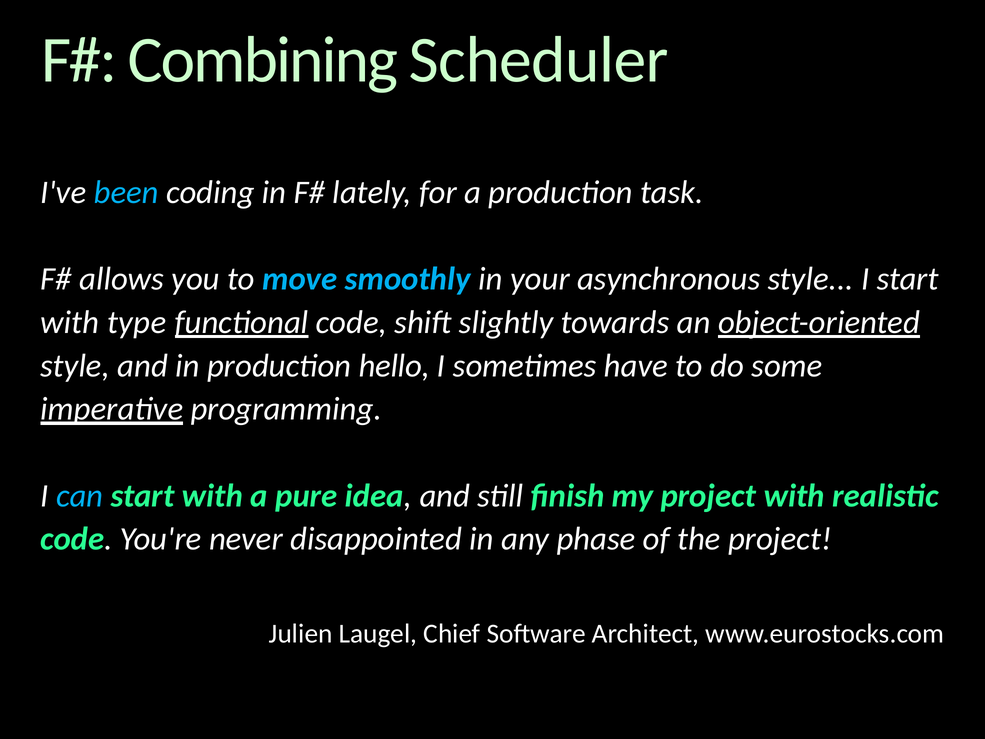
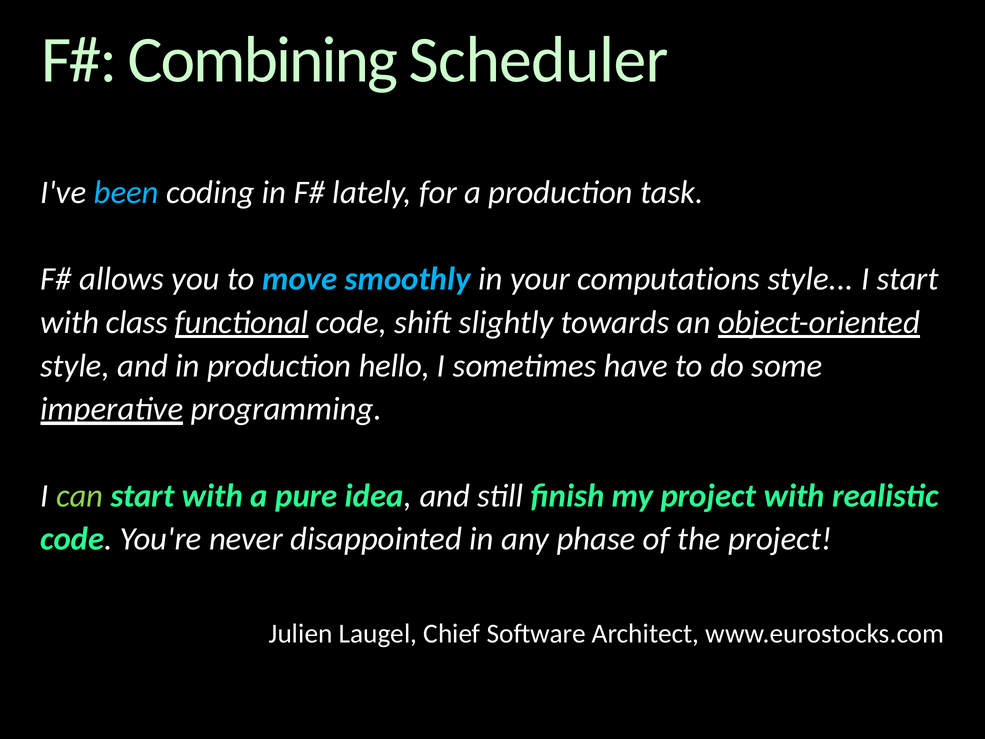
asynchronous: asynchronous -> computations (669, 279)
type: type -> class (137, 322)
can colour: light blue -> light green (80, 496)
